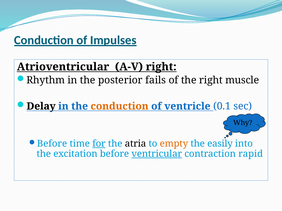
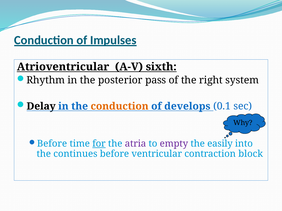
A-V right: right -> sixth (161, 67)
fails: fails -> pass (156, 80)
muscle: muscle -> system (242, 80)
ventricle: ventricle -> develops (187, 106)
atria colour: black -> purple (135, 144)
empty colour: orange -> purple (174, 144)
excitation: excitation -> continues (75, 154)
ventricular underline: present -> none (157, 154)
rapid: rapid -> block (251, 154)
